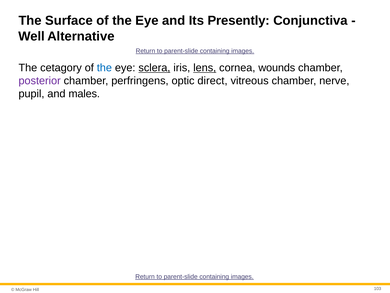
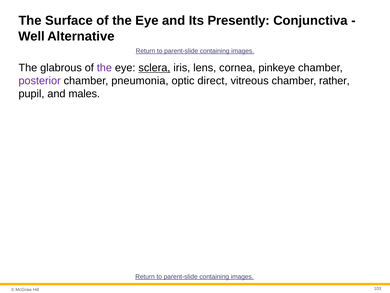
cetagory: cetagory -> glabrous (61, 68)
the colour: blue -> purple (104, 68)
lens underline: present -> none (205, 68)
wounds: wounds -> pinkeye (277, 68)
perfringens: perfringens -> pneumonia (140, 81)
nerve: nerve -> rather (334, 81)
